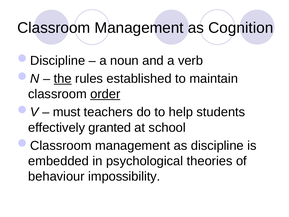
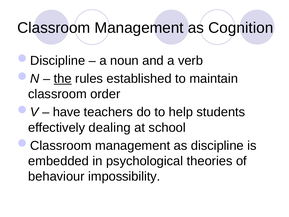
order underline: present -> none (105, 94)
must: must -> have (67, 112)
granted: granted -> dealing (110, 127)
